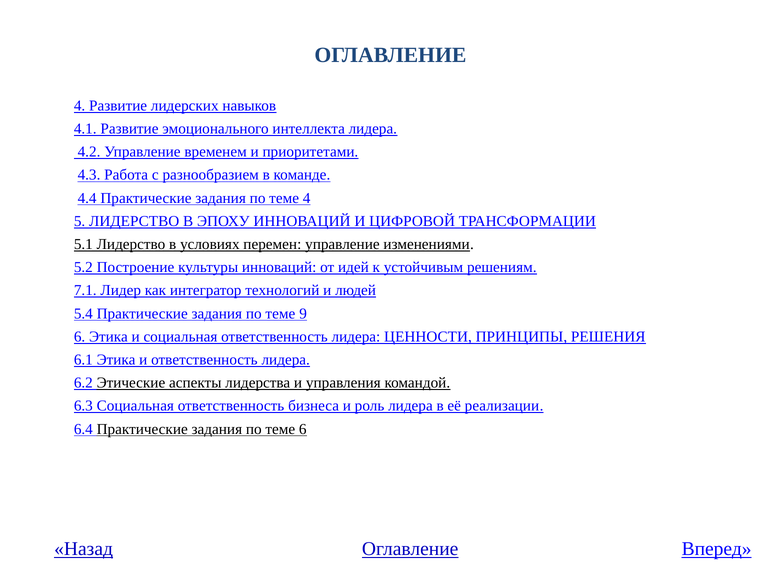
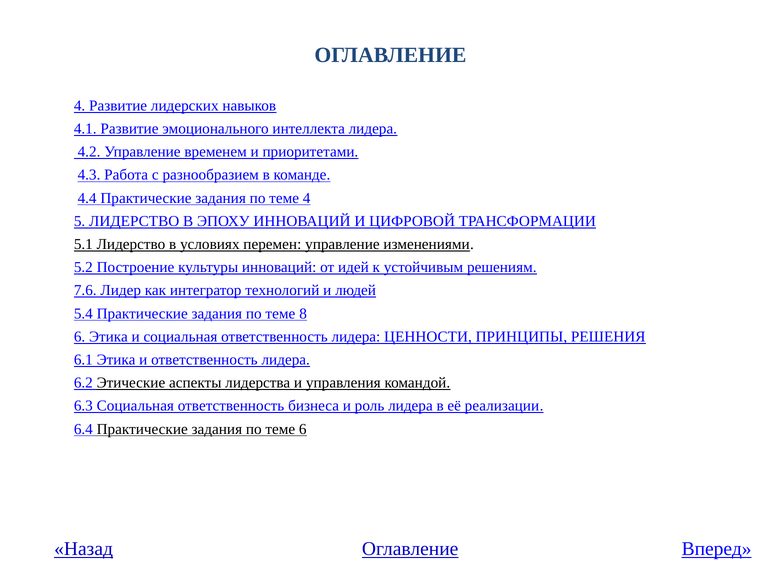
7.1: 7.1 -> 7.6 (85, 291)
9: 9 -> 8 (303, 314)
